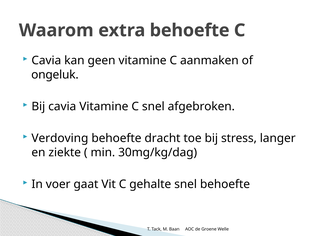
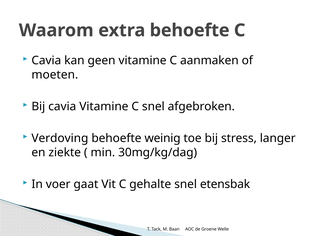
ongeluk: ongeluk -> moeten (55, 75)
dracht: dracht -> weinig (163, 138)
snel behoefte: behoefte -> etensbak (225, 184)
